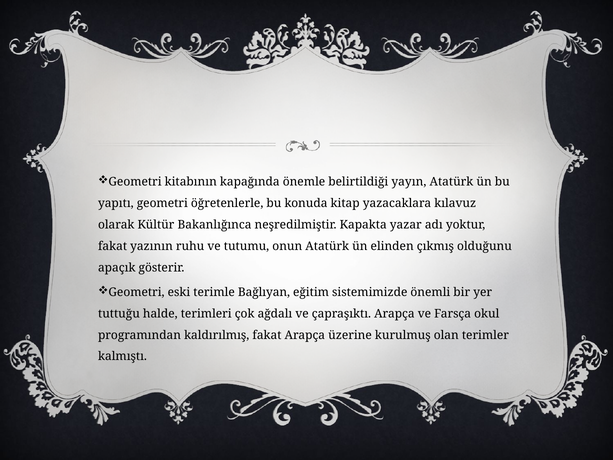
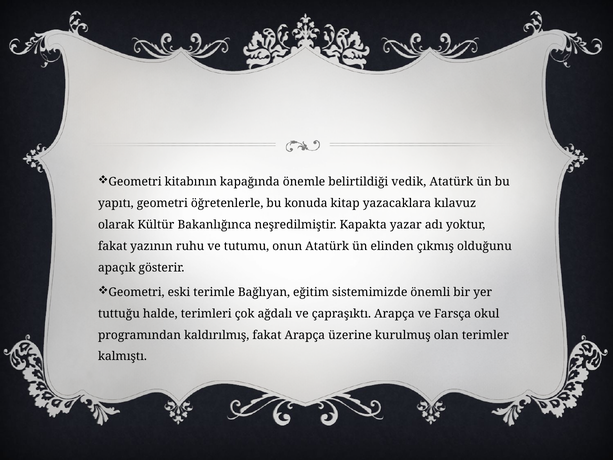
yayın: yayın -> vedik (409, 182)
